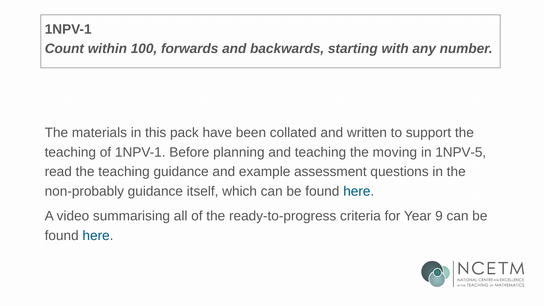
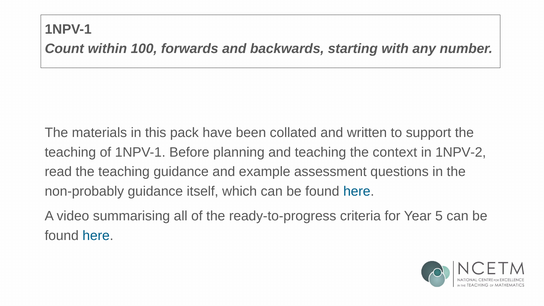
moving: moving -> context (395, 152)
1NPV-5: 1NPV-5 -> 1NPV-2 (461, 152)
9: 9 -> 5 (439, 216)
